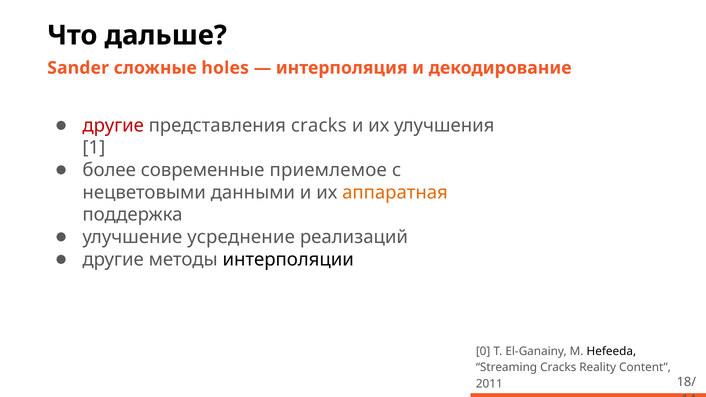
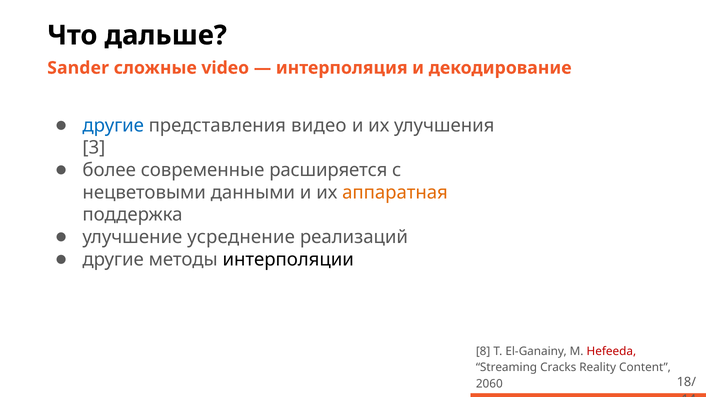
holes: holes -> video (225, 68)
другие colour: red -> blue (113, 125)
представления cracks: cracks -> видео (319, 125)
1: 1 -> 3 (94, 148)
приемлемое: приемлемое -> расширяется (328, 170)
0: 0 -> 8 (483, 351)
Hefeeda colour: black -> red (611, 351)
2011: 2011 -> 2060 (489, 384)
